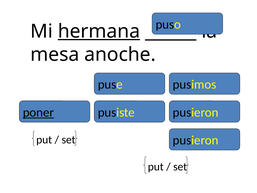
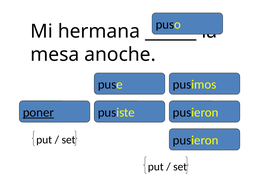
hermana underline: present -> none (99, 31)
